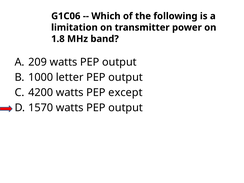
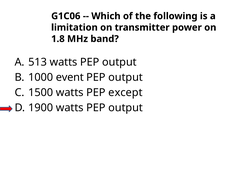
209: 209 -> 513 (38, 62)
letter: letter -> event (70, 77)
4200: 4200 -> 1500 (41, 93)
1570: 1570 -> 1900 (41, 108)
